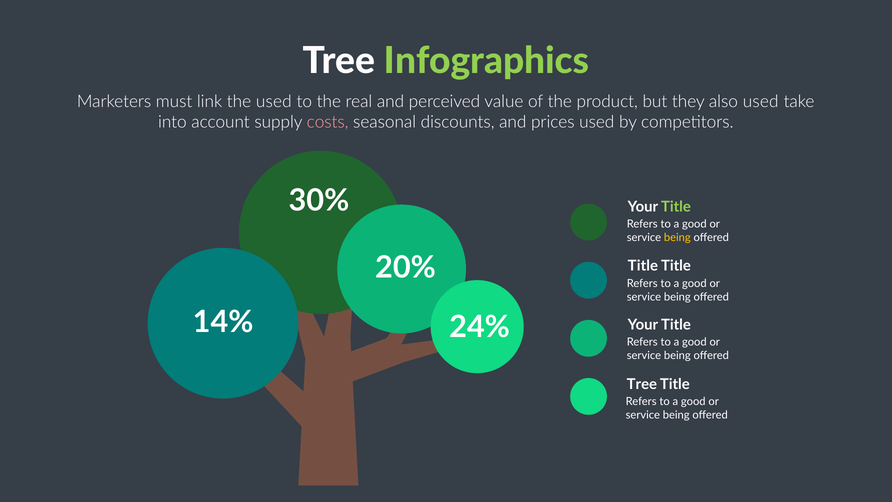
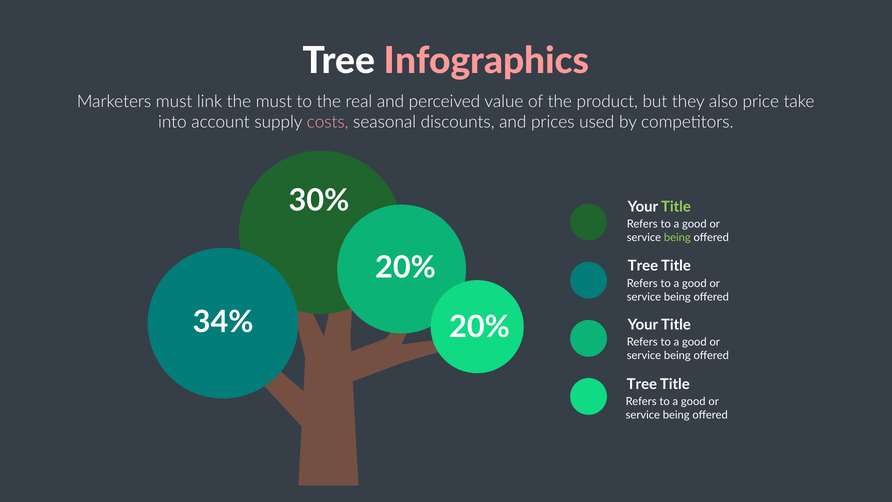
Infographics colour: light green -> pink (486, 61)
the used: used -> must (274, 101)
also used: used -> price (761, 101)
being colour: yellow -> light green (677, 237)
Title: Title -> Tree (643, 266)
14%: 14% -> 34% (223, 322)
24%: 24% -> 20% (480, 327)
